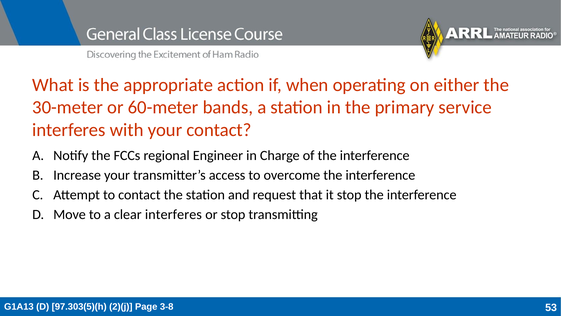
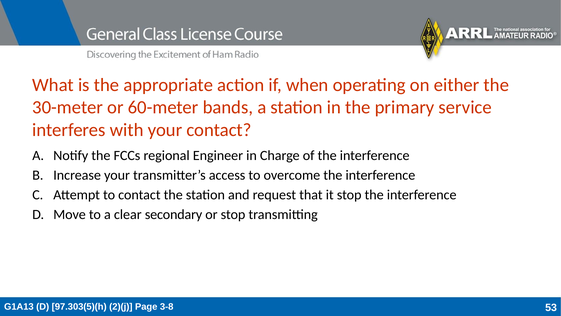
clear interferes: interferes -> secondary (174, 214)
